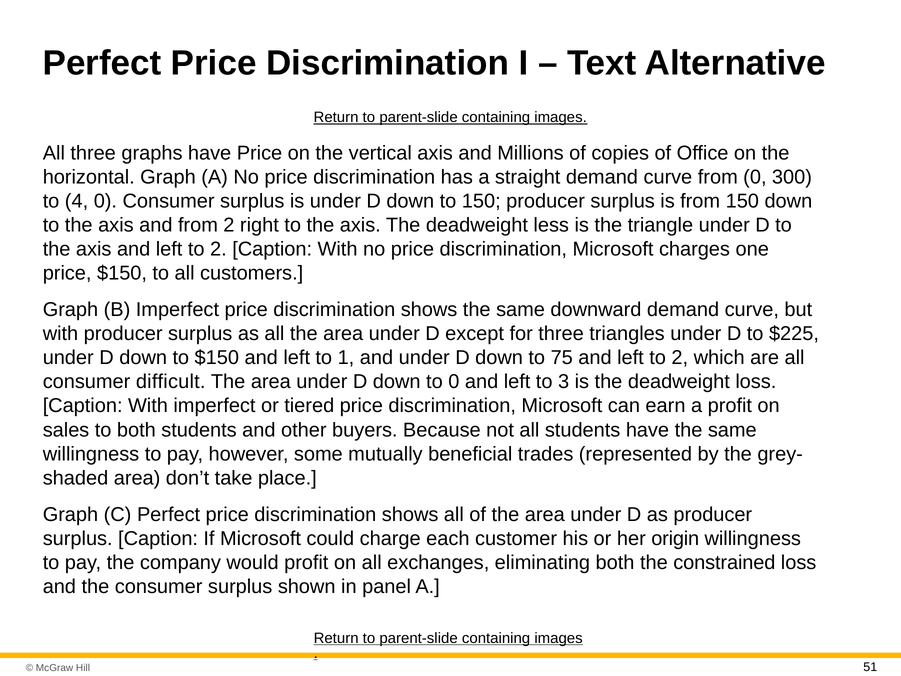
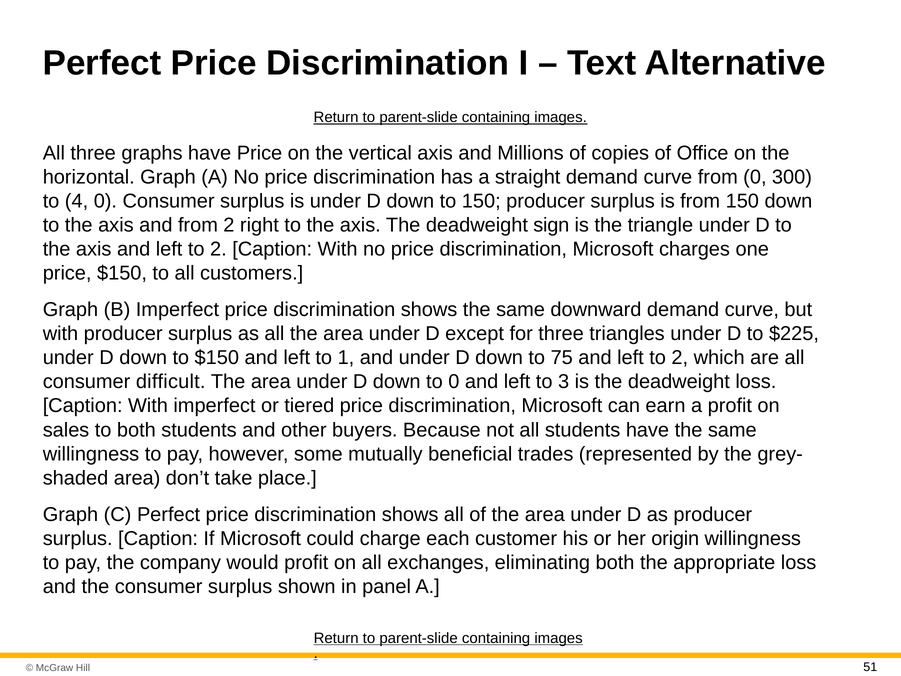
less: less -> sign (551, 225)
constrained: constrained -> appropriate (724, 562)
